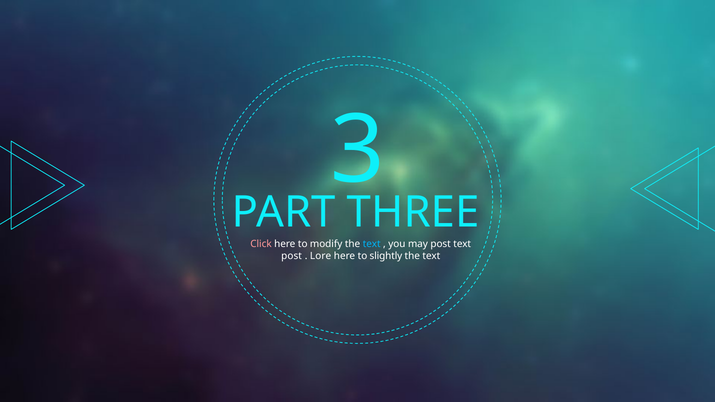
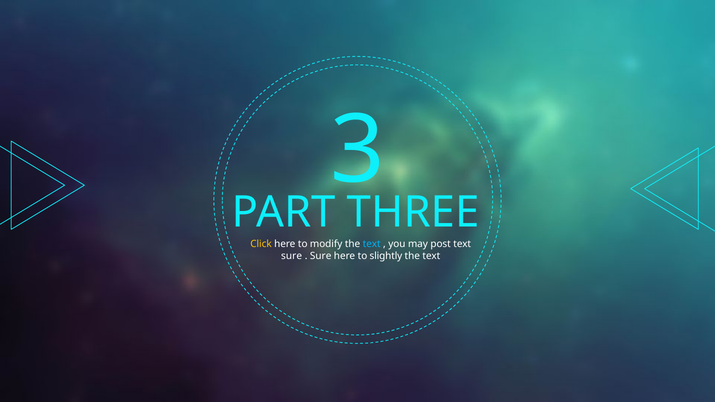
Click colour: pink -> yellow (261, 244)
post: post -> sure (292, 256)
Lore: Lore -> Sure (321, 256)
